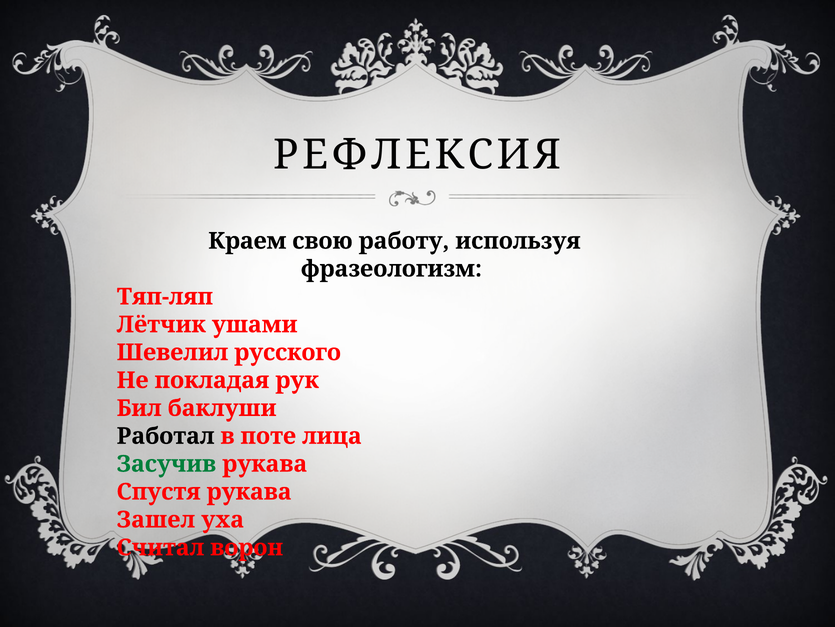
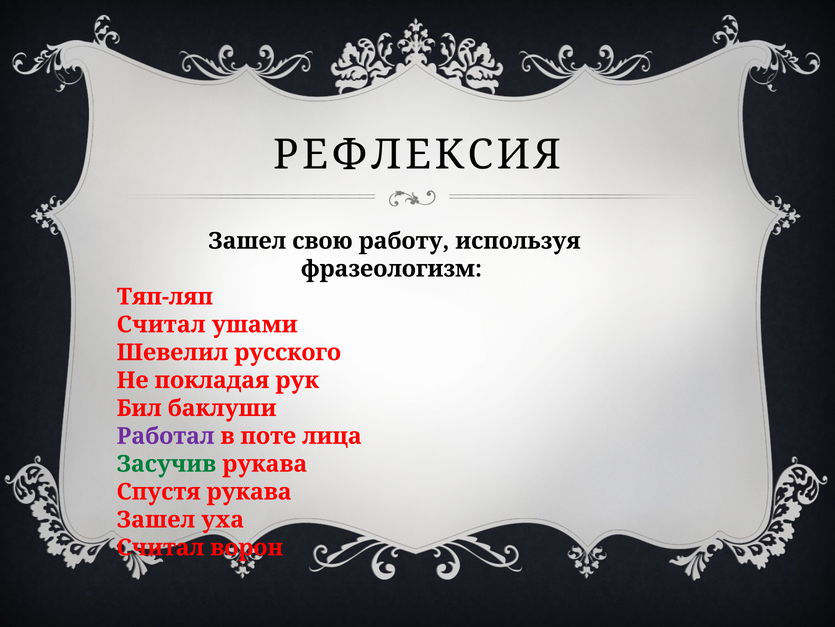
Краем: Краем -> Зашел (247, 241)
Лётчик: Лётчик -> Считал (161, 324)
Работал colour: black -> purple (166, 436)
